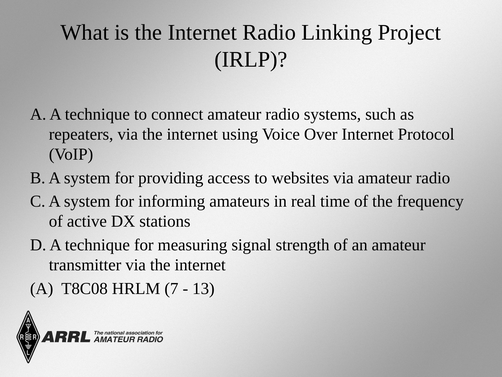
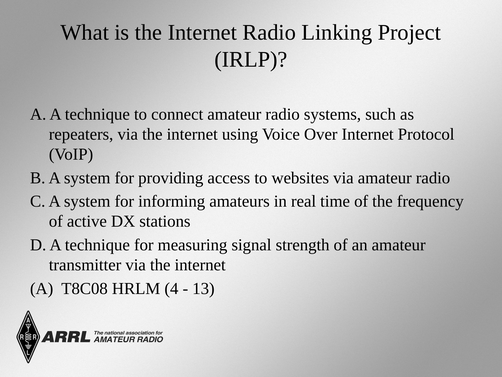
7: 7 -> 4 (171, 288)
